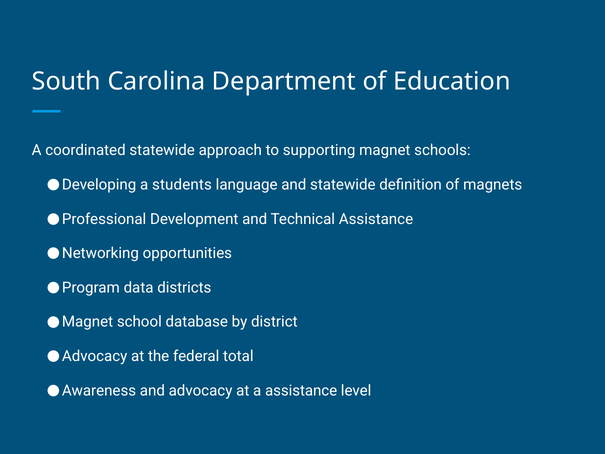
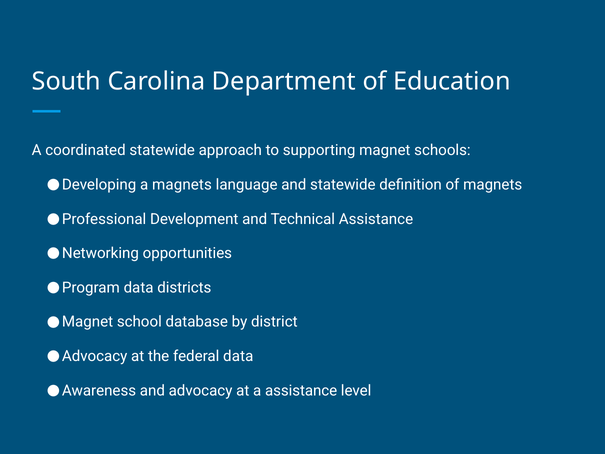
a students: students -> magnets (182, 185)
federal total: total -> data (238, 356)
